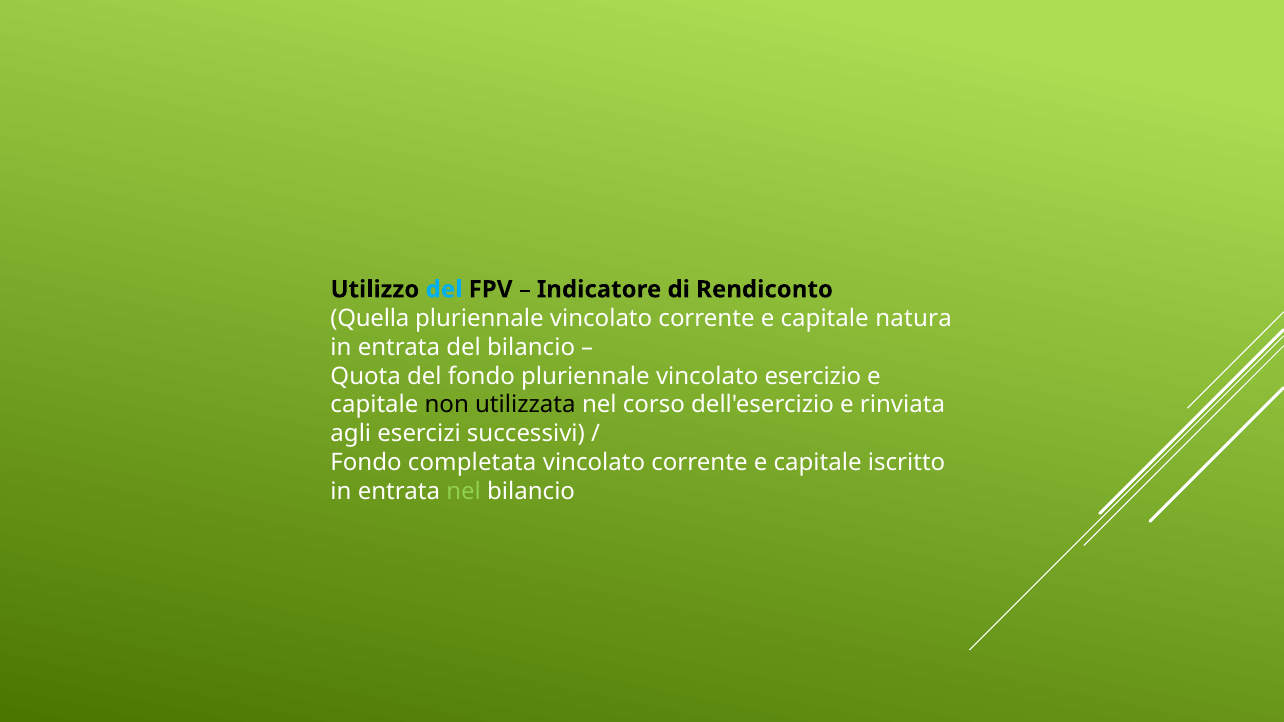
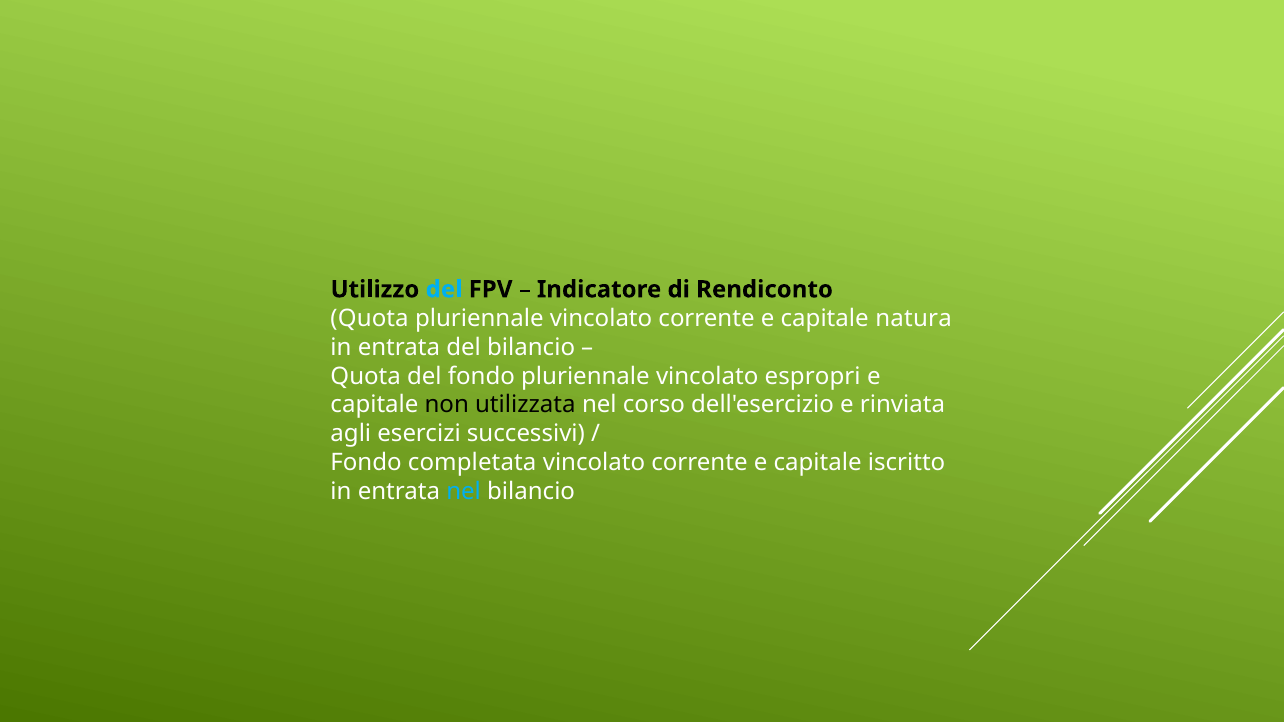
Quella: Quella -> Quota (370, 318)
esercizio: esercizio -> espropri (813, 376)
nel colour: light green -> light blue (464, 492)
